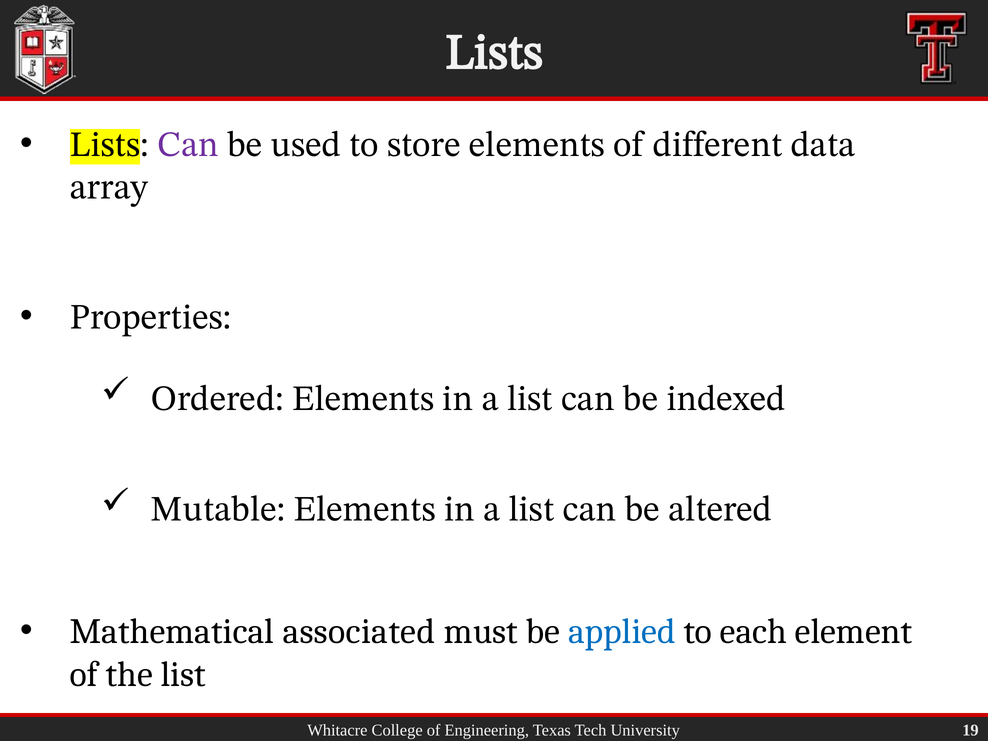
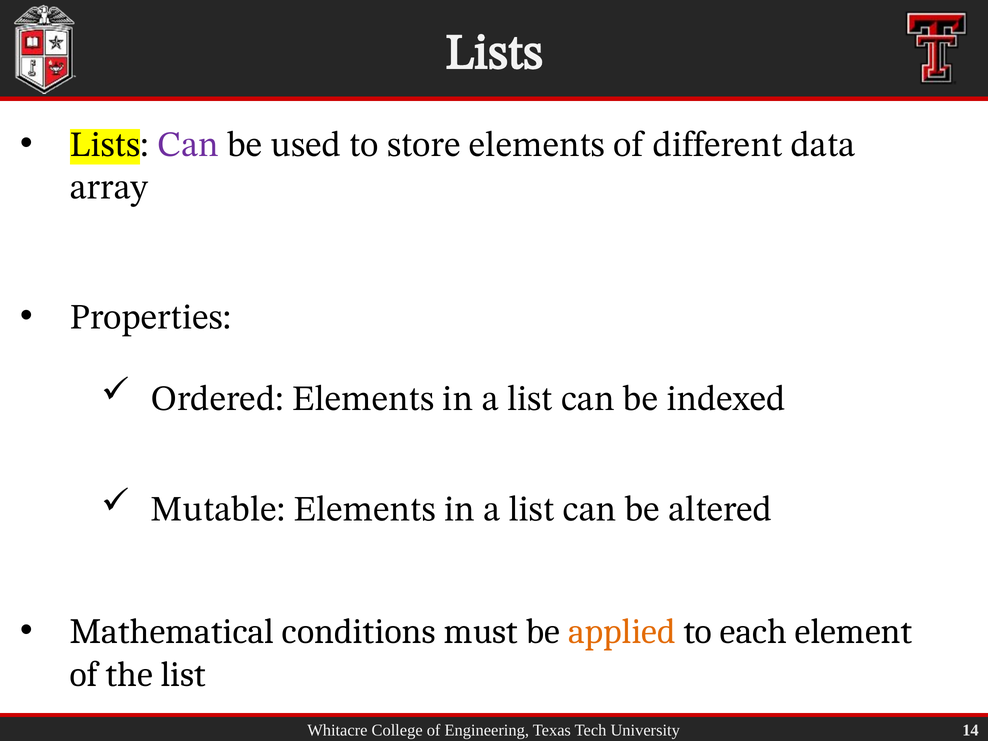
associated: associated -> conditions (359, 632)
applied colour: blue -> orange (622, 632)
19: 19 -> 14 (970, 730)
